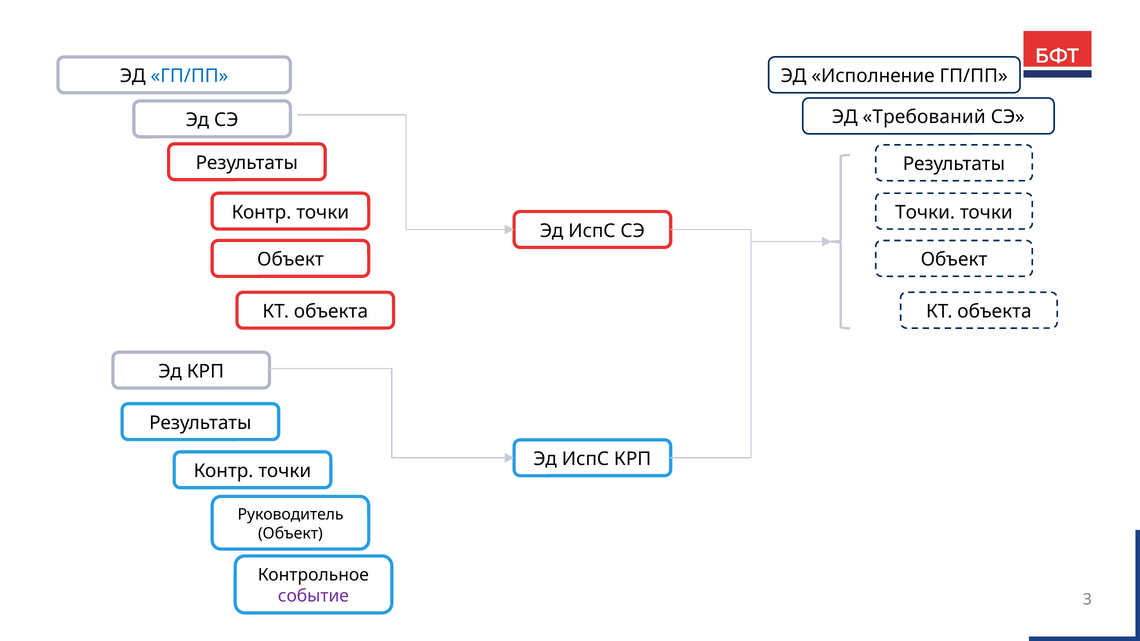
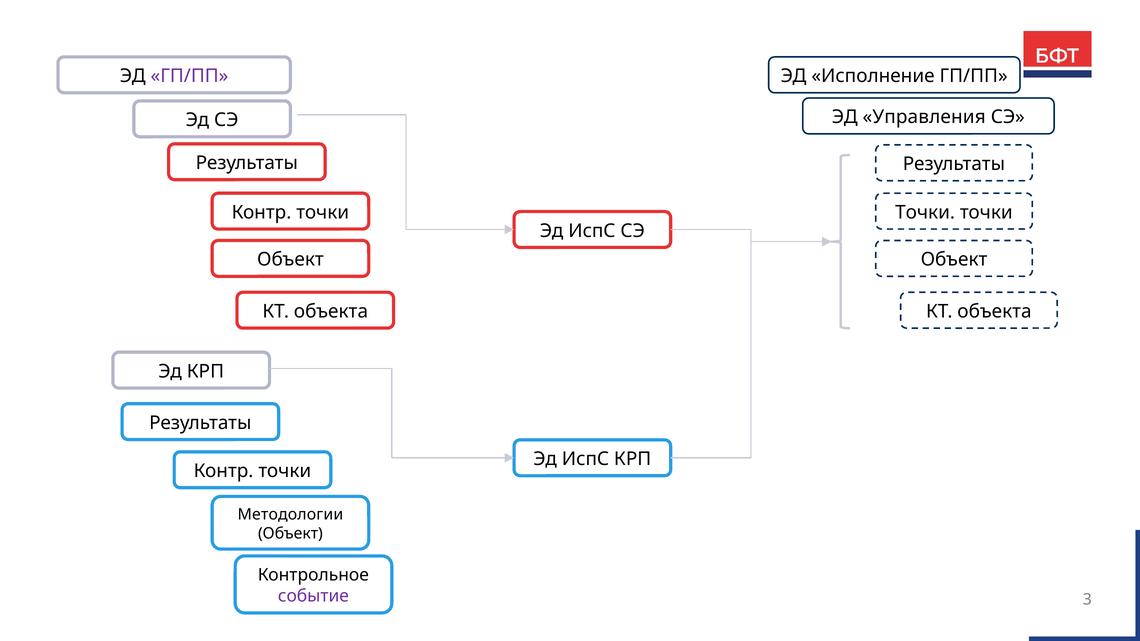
ГП/ПП colour: blue -> purple (189, 76)
Требований: Требований -> Управления (924, 117)
Руководитель: Руководитель -> Методологии (290, 515)
